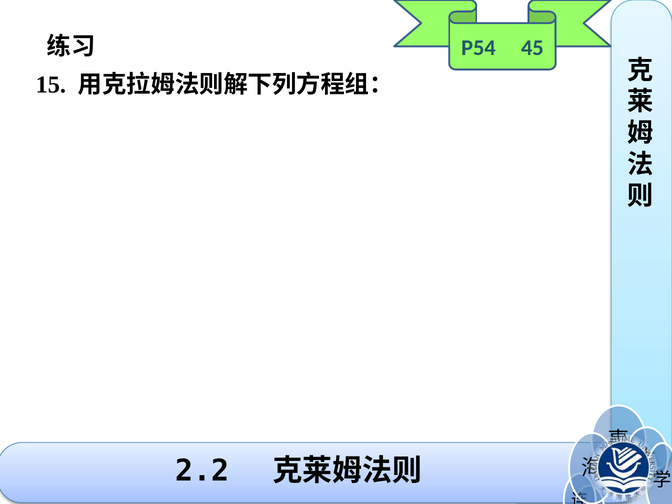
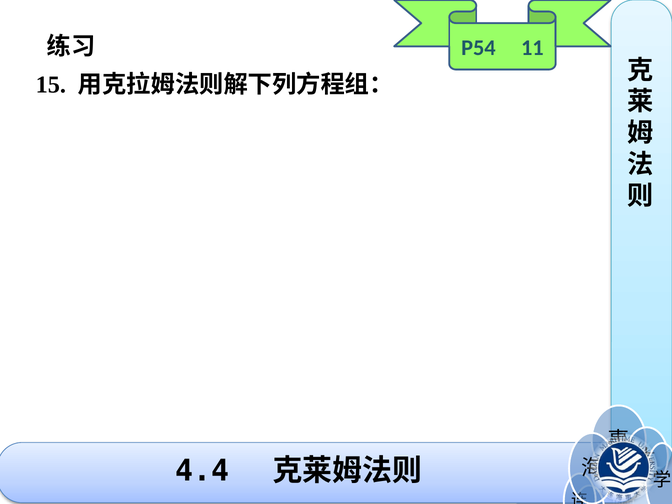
45: 45 -> 11 (532, 48)
2.2: 2.2 -> 4.4 (202, 471)
